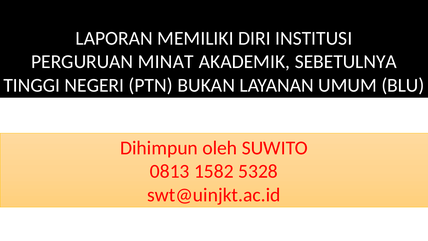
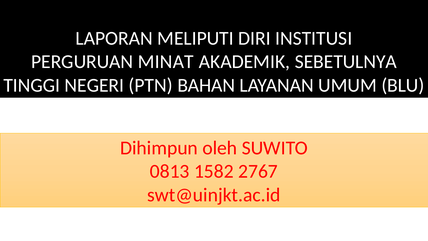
MEMILIKI: MEMILIKI -> MELIPUTI (196, 38)
BUKAN: BUKAN -> BAHAN (206, 85)
5328: 5328 -> 2767 (258, 171)
